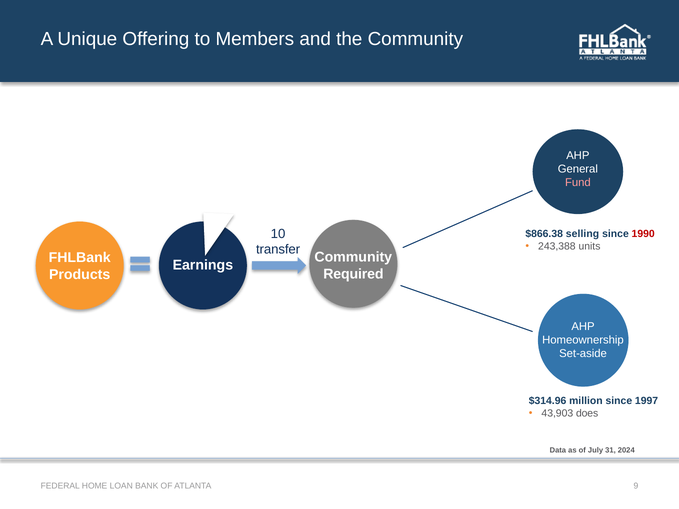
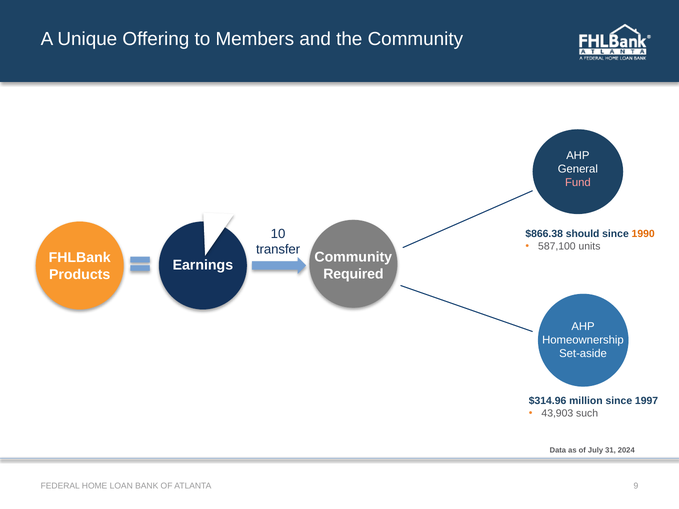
selling: selling -> should (583, 234)
1990 colour: red -> orange (643, 234)
243,388: 243,388 -> 587,100 (557, 246)
does: does -> such (587, 414)
